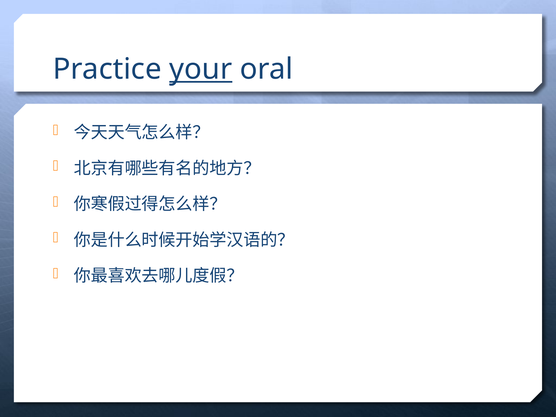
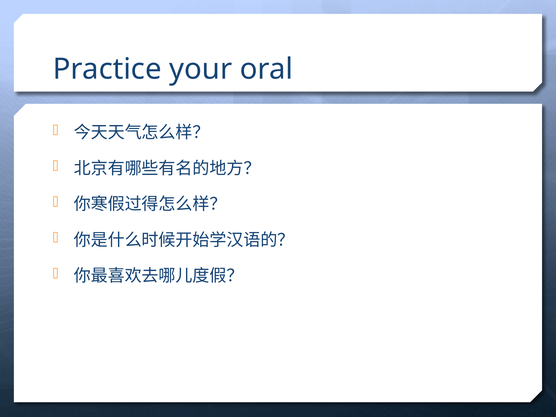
your underline: present -> none (201, 69)
